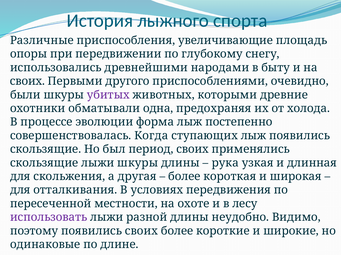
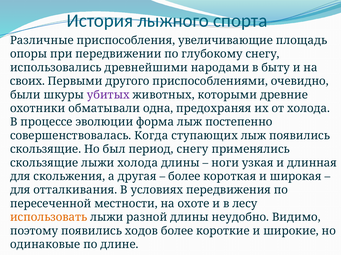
период своих: своих -> снегу (192, 150)
лыжи шкуры: шкуры -> холода (138, 163)
рука: рука -> ноги (225, 163)
использовать colour: purple -> orange (49, 218)
появились своих: своих -> ходов (141, 231)
